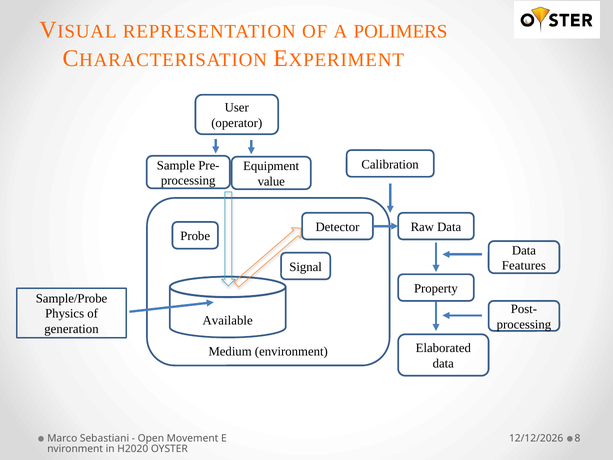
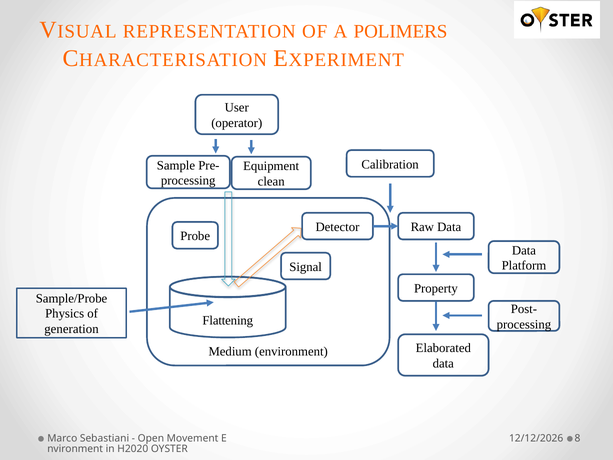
value: value -> clean (271, 181)
Features: Features -> Platform (524, 266)
Available: Available -> Flattening (228, 321)
